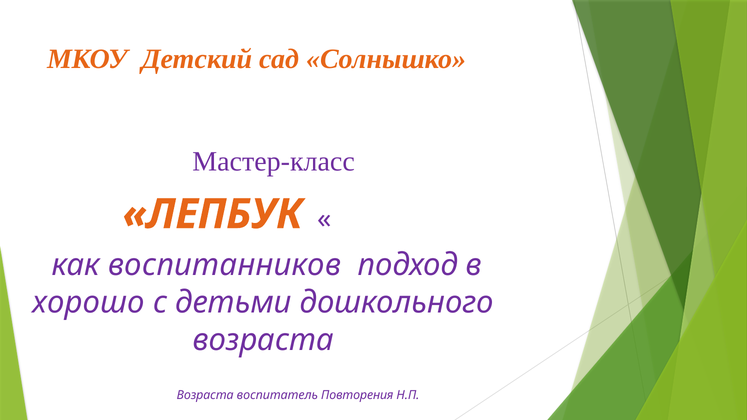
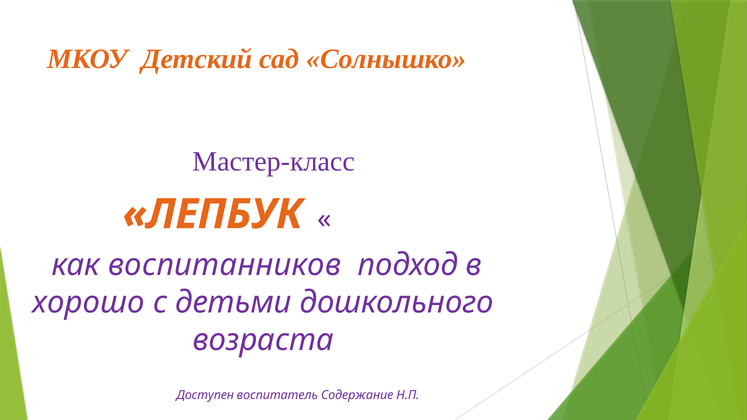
Возраста: Возраста -> Доступен (205, 395)
Повторения: Повторения -> Содержание (357, 395)
